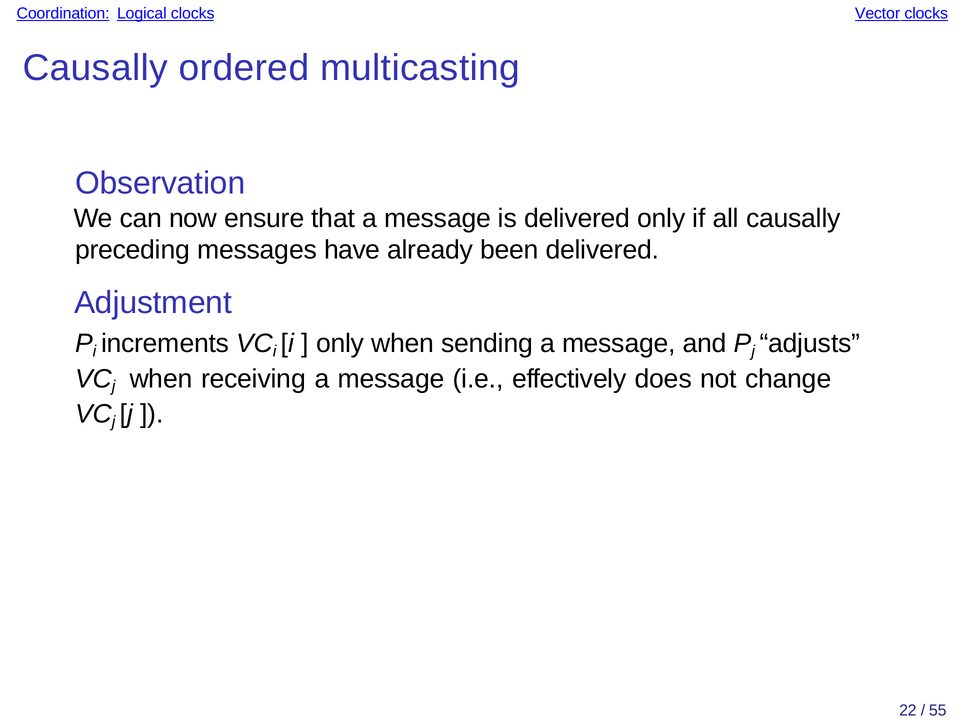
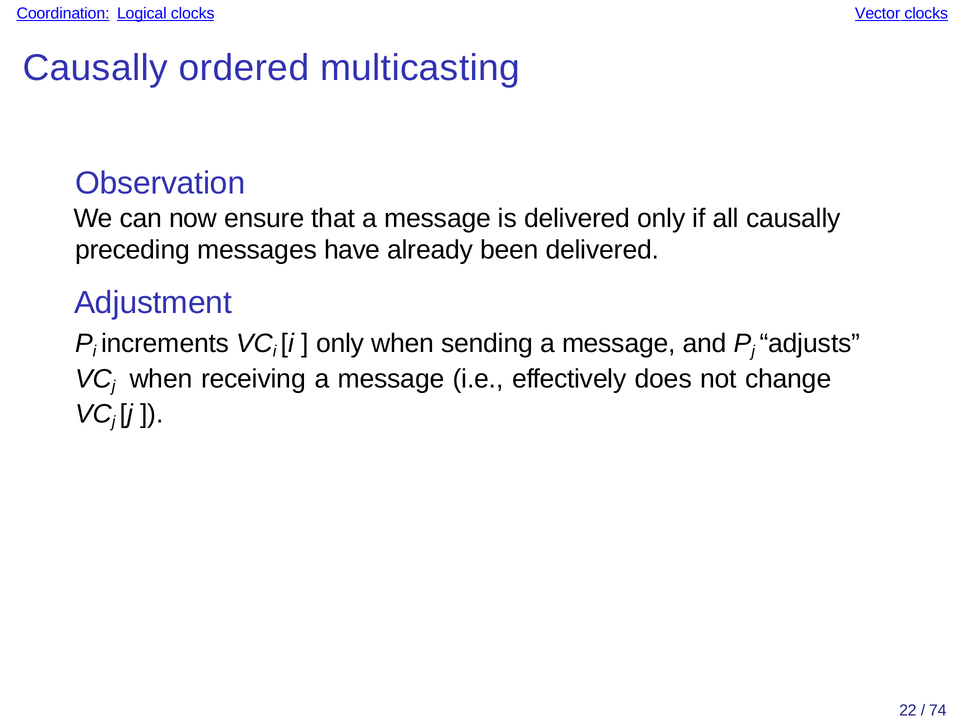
55: 55 -> 74 (938, 710)
